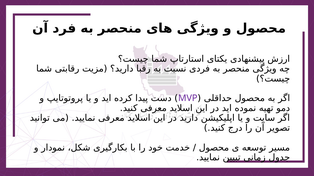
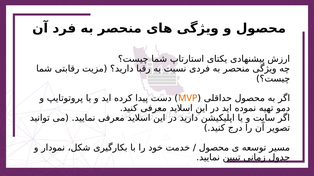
MVP colour: purple -> orange (188, 99)
